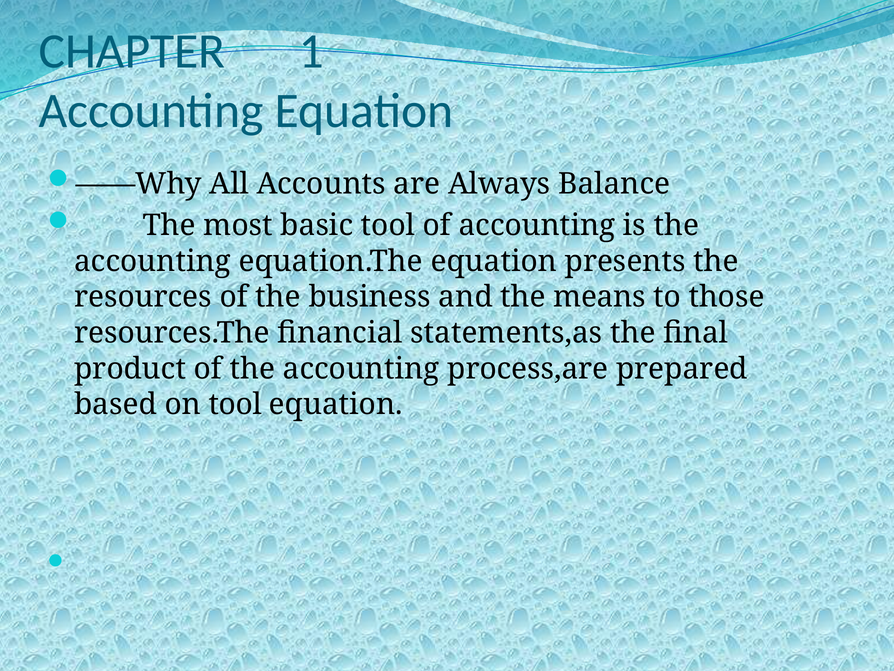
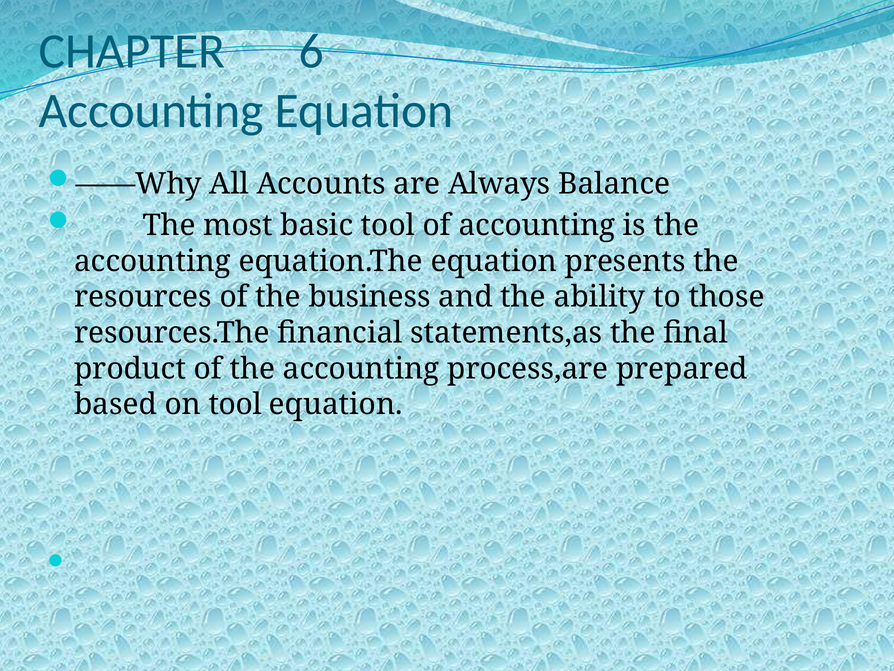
1: 1 -> 6 (311, 51)
means: means -> ability (599, 297)
